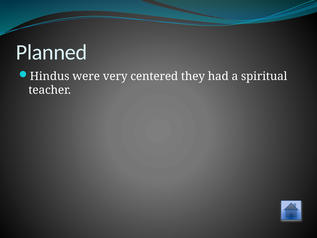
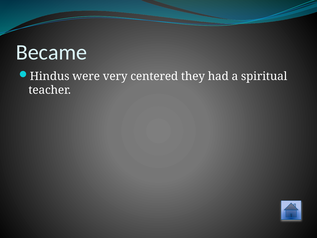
Planned: Planned -> Became (51, 52)
